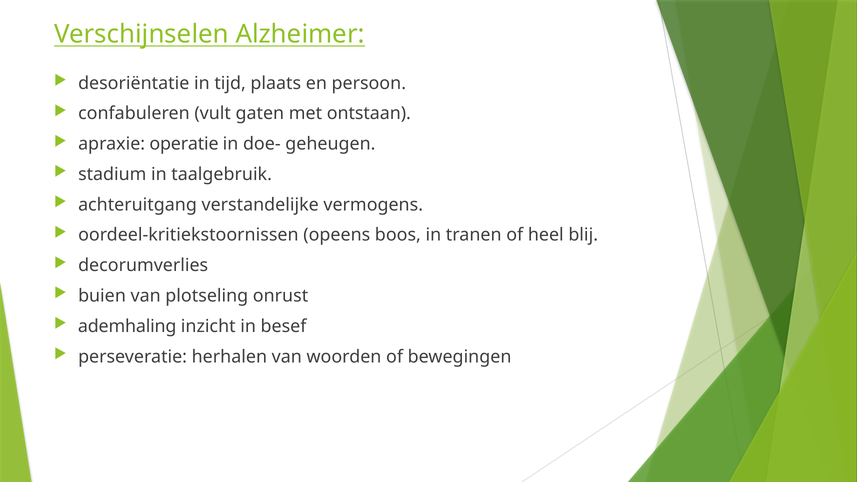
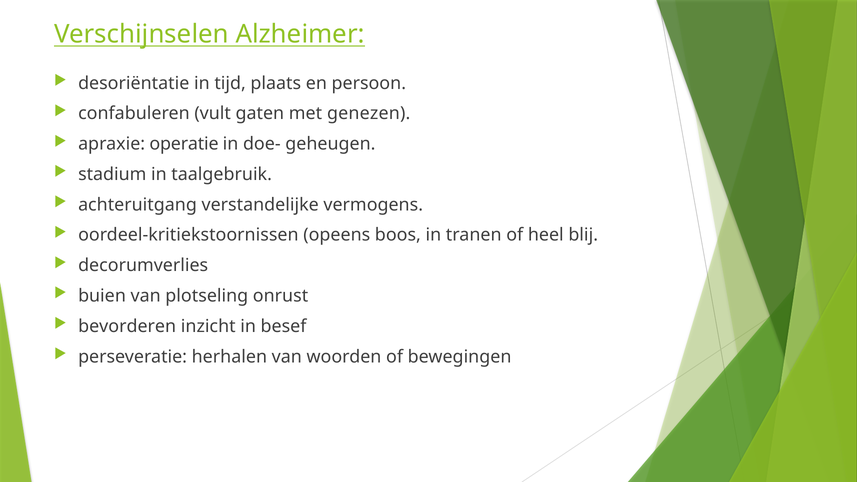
ontstaan: ontstaan -> genezen (369, 114)
ademhaling: ademhaling -> bevorderen (127, 326)
